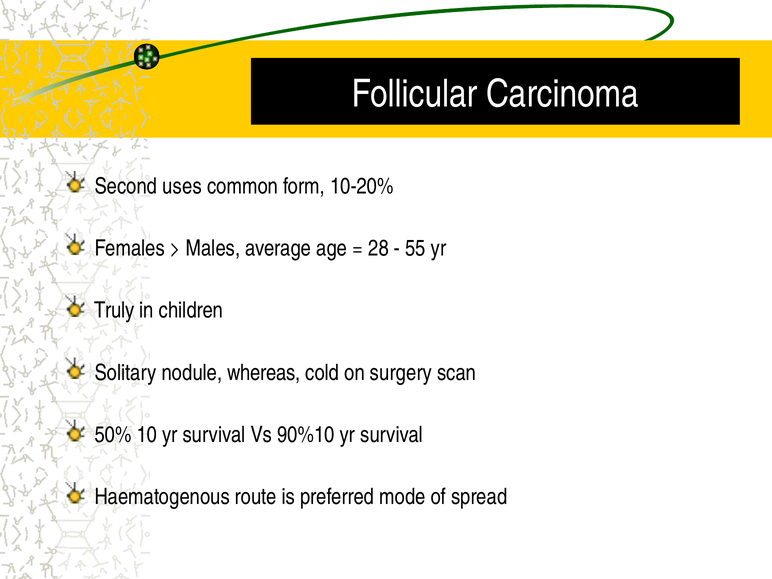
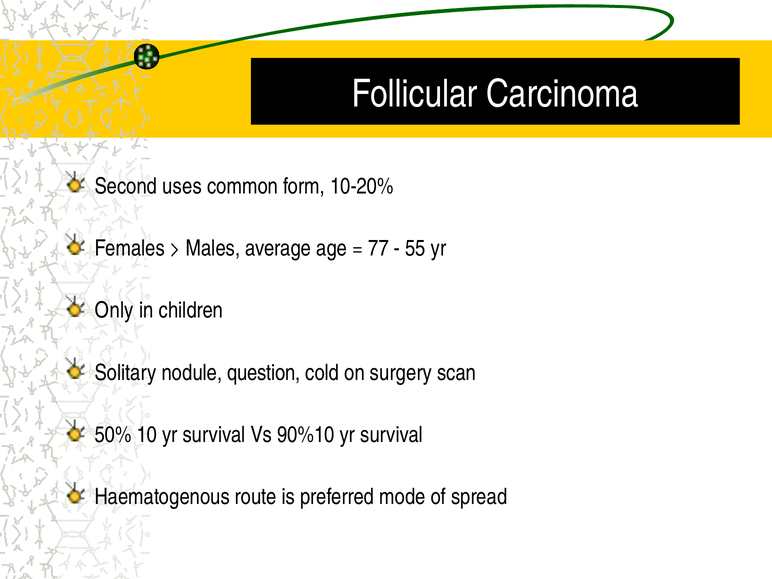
28: 28 -> 77 (379, 248)
Truly: Truly -> Only (114, 311)
whereas: whereas -> question (264, 373)
